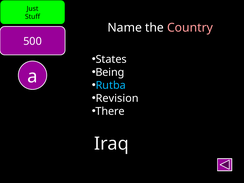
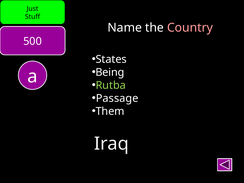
Rutba colour: light blue -> light green (111, 85)
Revision: Revision -> Passage (117, 98)
There: There -> Them (110, 111)
